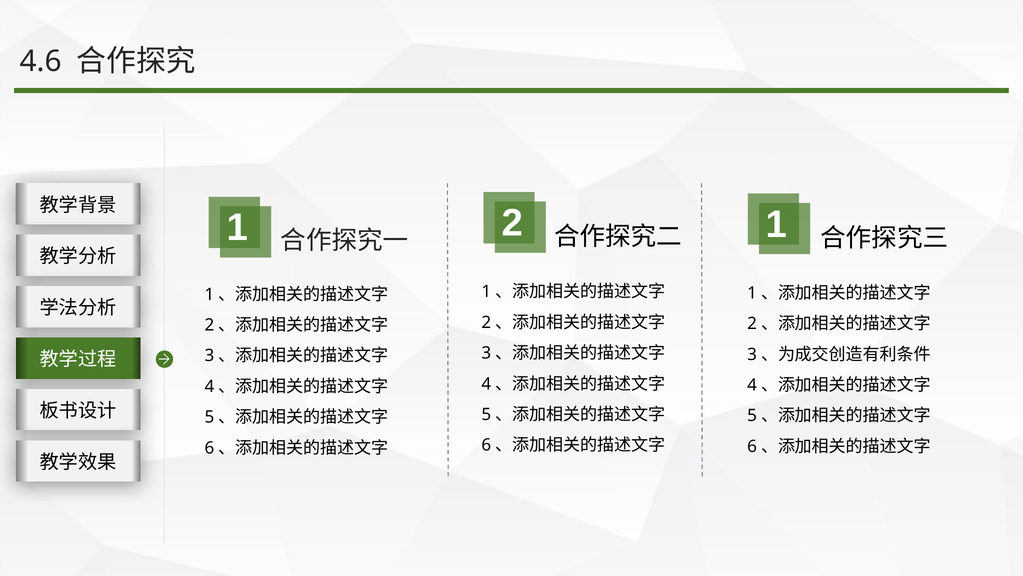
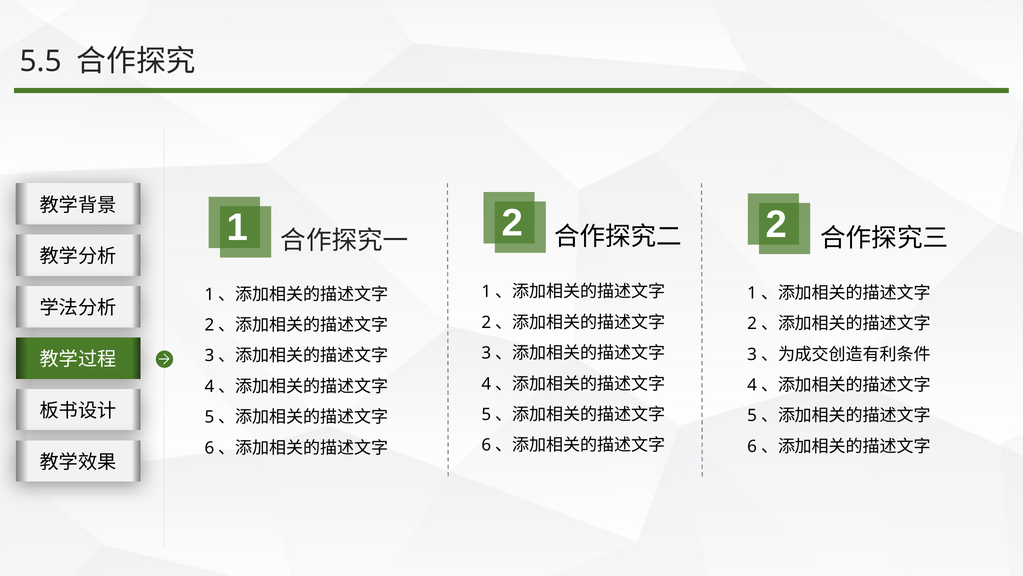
4.6: 4.6 -> 5.5 (41, 61)
2 1: 1 -> 2 (777, 224)
